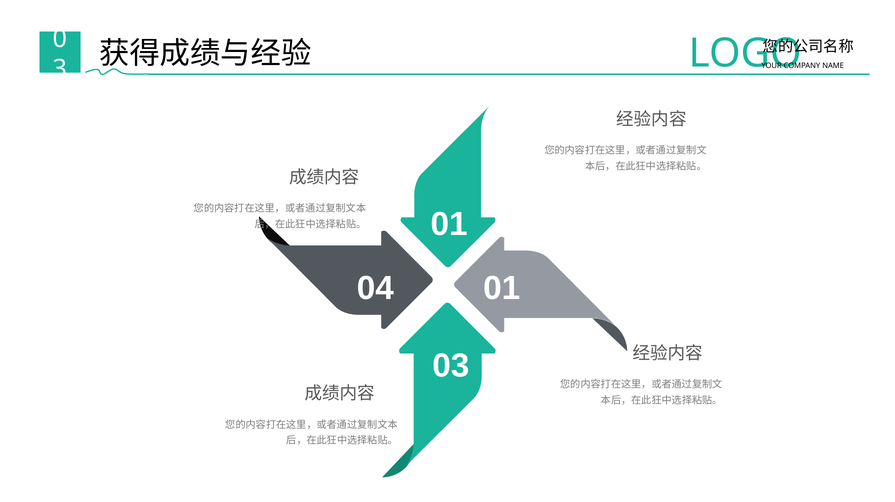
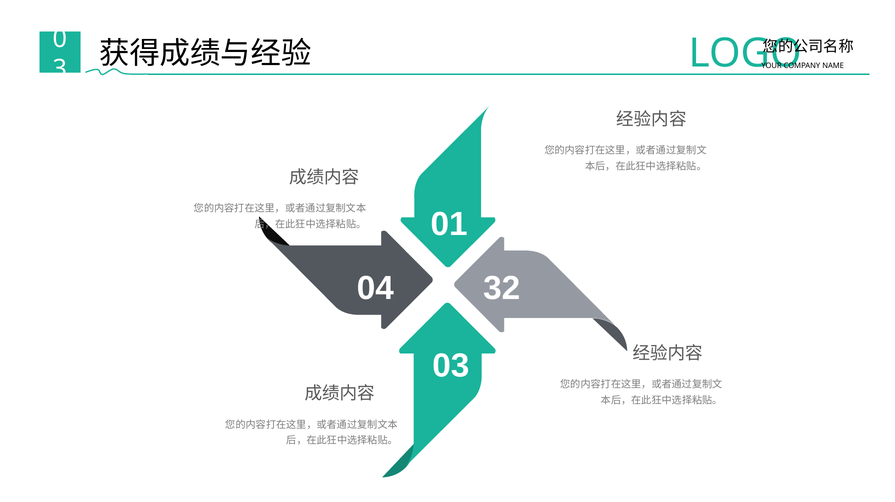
04 01: 01 -> 32 (502, 288)
